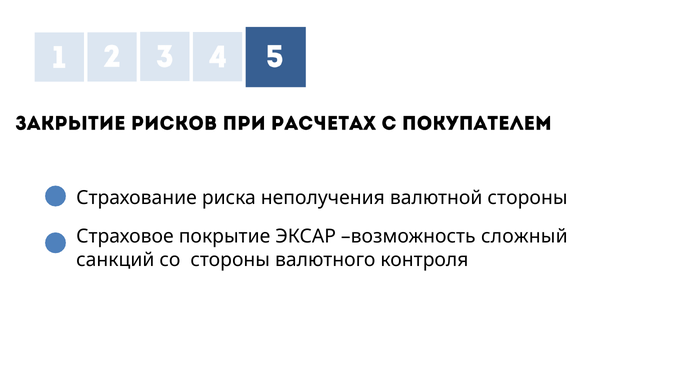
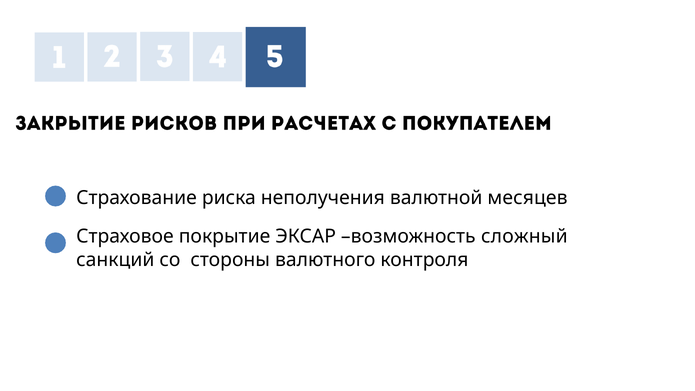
валютной стороны: стороны -> месяцев (528, 198)
